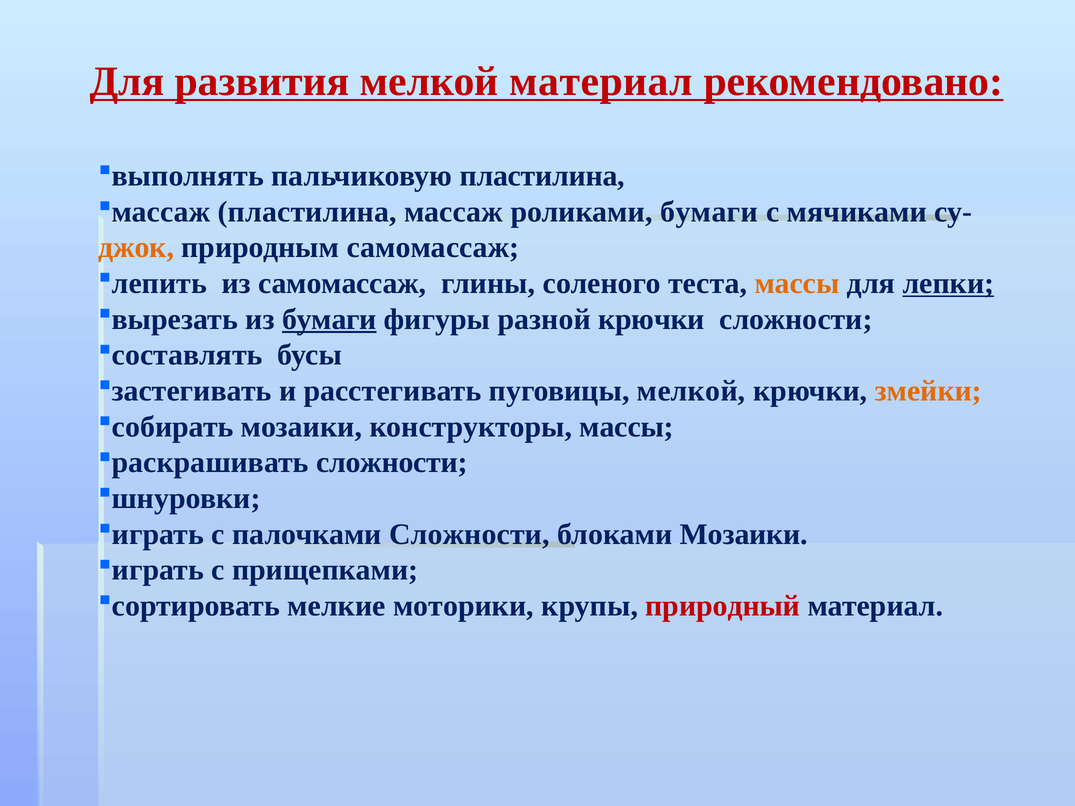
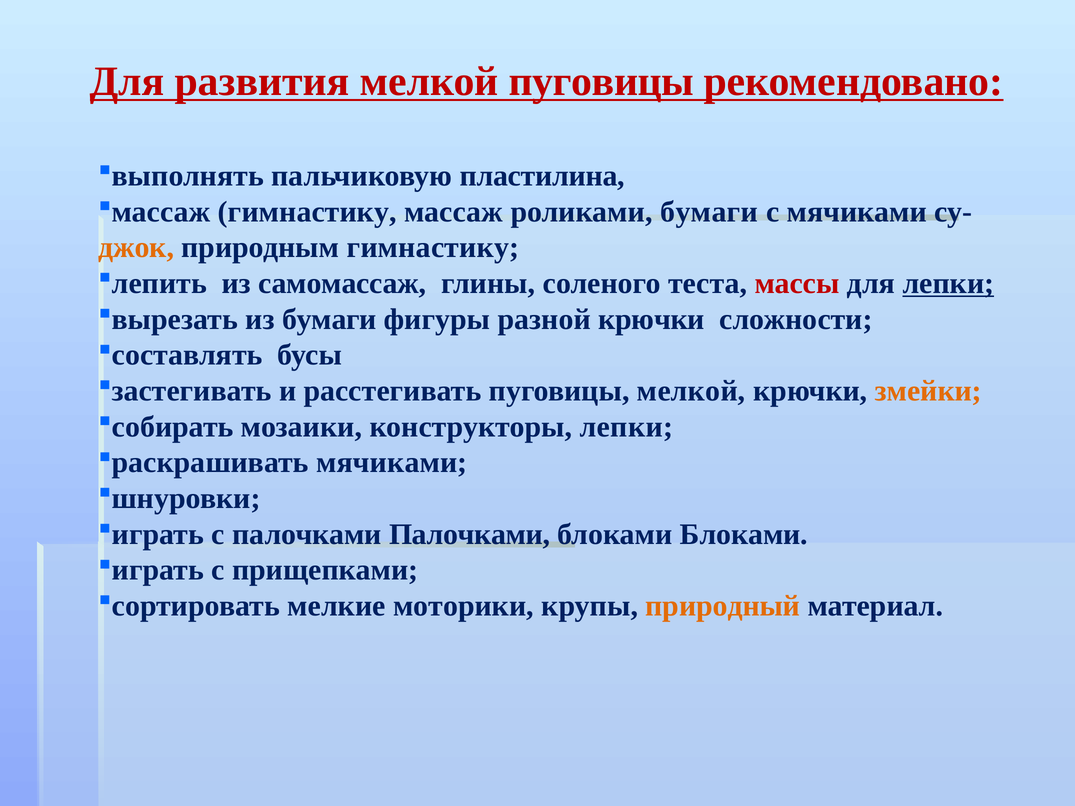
мелкой материал: материал -> пуговицы (601, 82)
пластилина: пластилина -> гимнастику (307, 212)
природным самомассаж: самомассаж -> гимнастику (433, 248)
массы colour: orange -> red (797, 283)
бумаги underline: present -> none (329, 319)
конструкторы массы: массы -> лепки (626, 427)
сложности: сложности -> мячиками (392, 463)
палочками Сложности: Сложности -> Палочками (470, 534)
блоками Мозаики: Мозаики -> Блоками (744, 534)
природный colour: red -> orange (723, 606)
